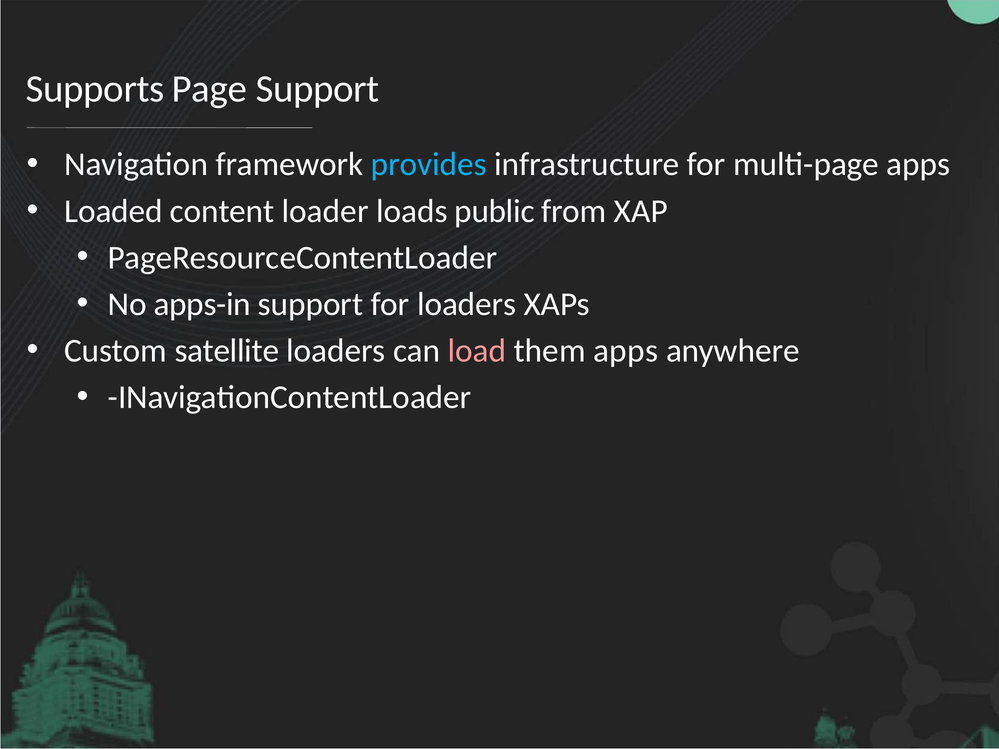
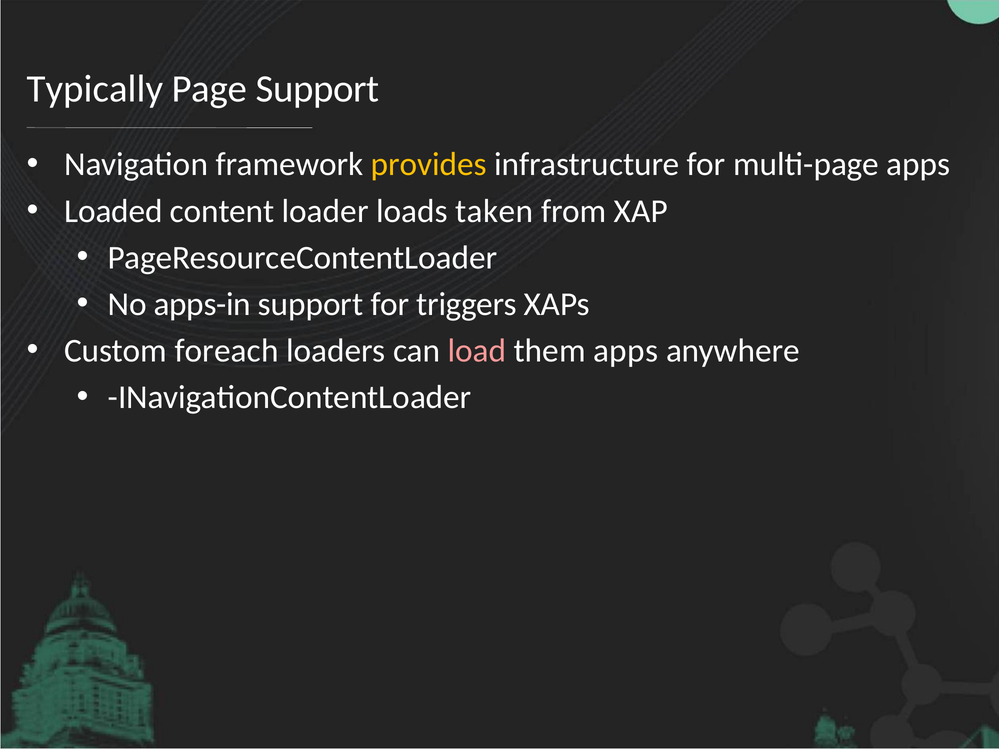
Supports: Supports -> Typically (95, 89)
provides colour: light blue -> yellow (429, 165)
public: public -> taken (494, 211)
for loaders: loaders -> triggers (467, 304)
satellite: satellite -> foreach (227, 351)
